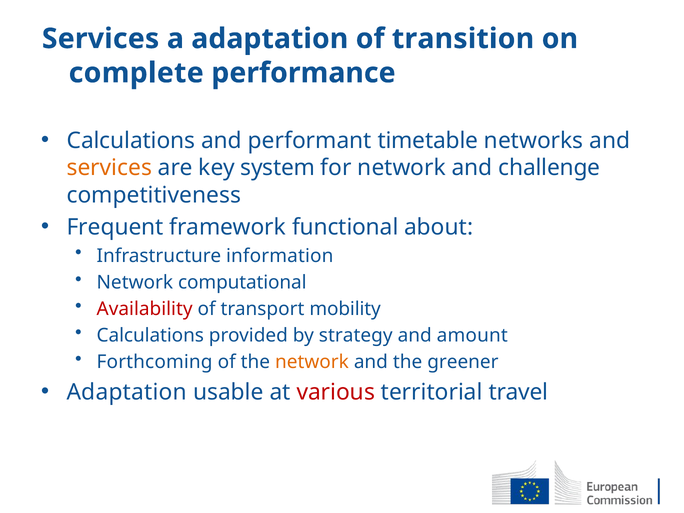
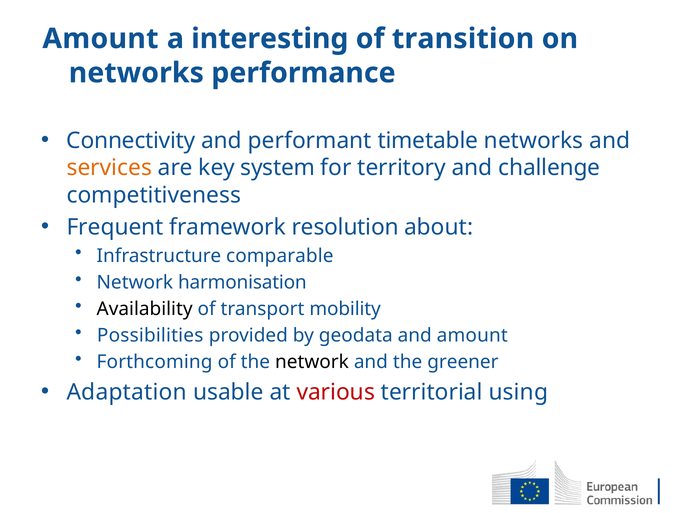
Services: Services -> Amount (100, 39)
a adaptation: adaptation -> interesting (270, 39)
complete: complete -> networks (136, 73)
Calculations: Calculations -> Connectivity (131, 141)
for network: network -> territory (402, 168)
functional: functional -> resolution (345, 227)
information: information -> comparable (280, 256)
computational: computational -> harmonisation (242, 282)
Availability colour: red -> black (145, 309)
Calculations: Calculations -> Possibilities (150, 336)
strategy: strategy -> geodata (356, 336)
network colour: orange -> black (312, 362)
travel: travel -> using (518, 392)
